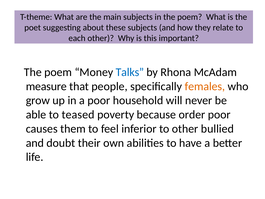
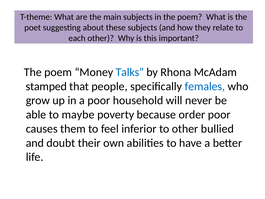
measure: measure -> stamped (46, 86)
females colour: orange -> blue (205, 86)
teased: teased -> maybe (78, 114)
